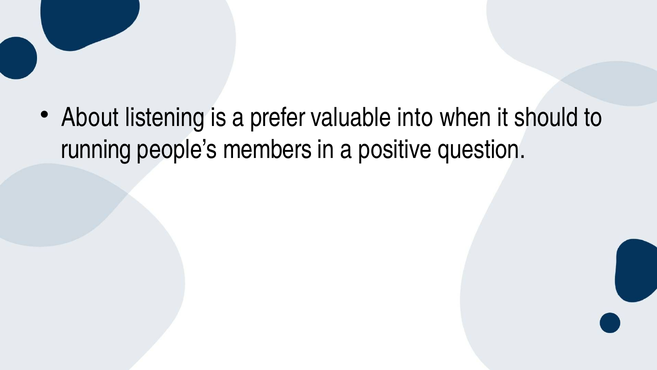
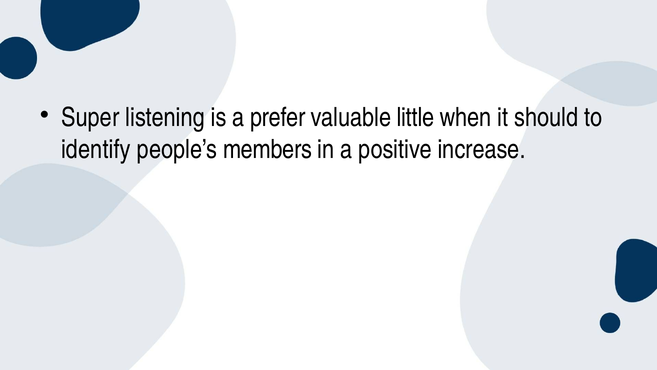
About: About -> Super (90, 118)
into: into -> little (416, 118)
running: running -> identify (96, 149)
question: question -> increase (482, 149)
